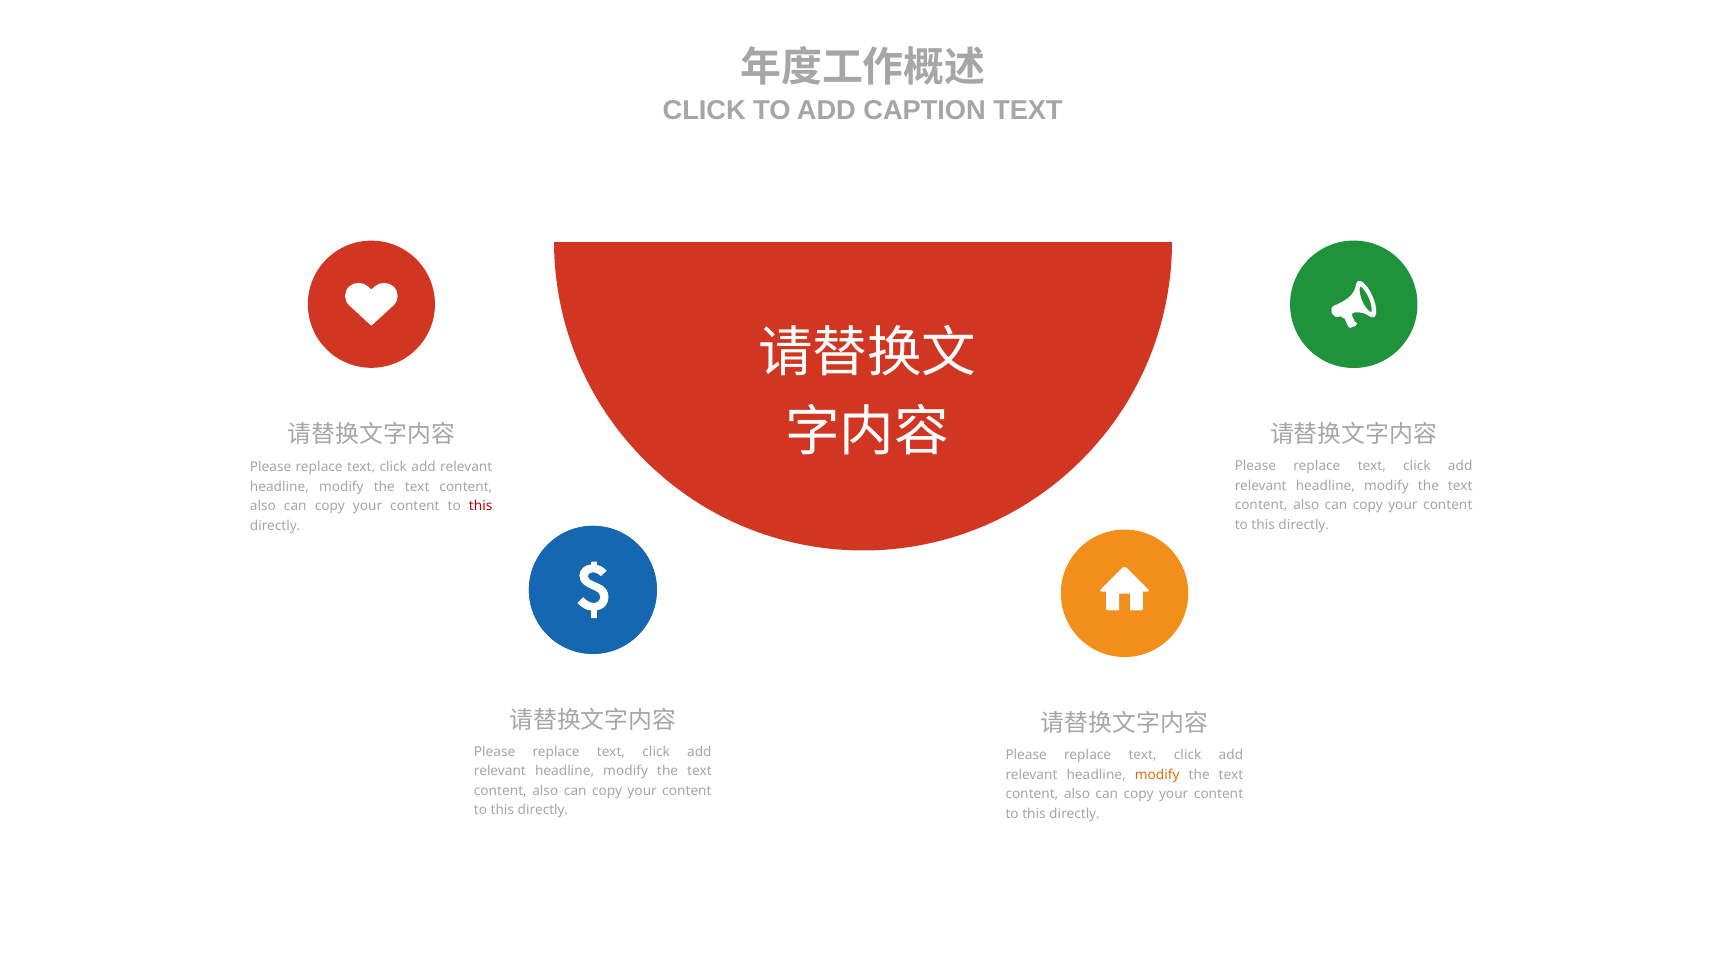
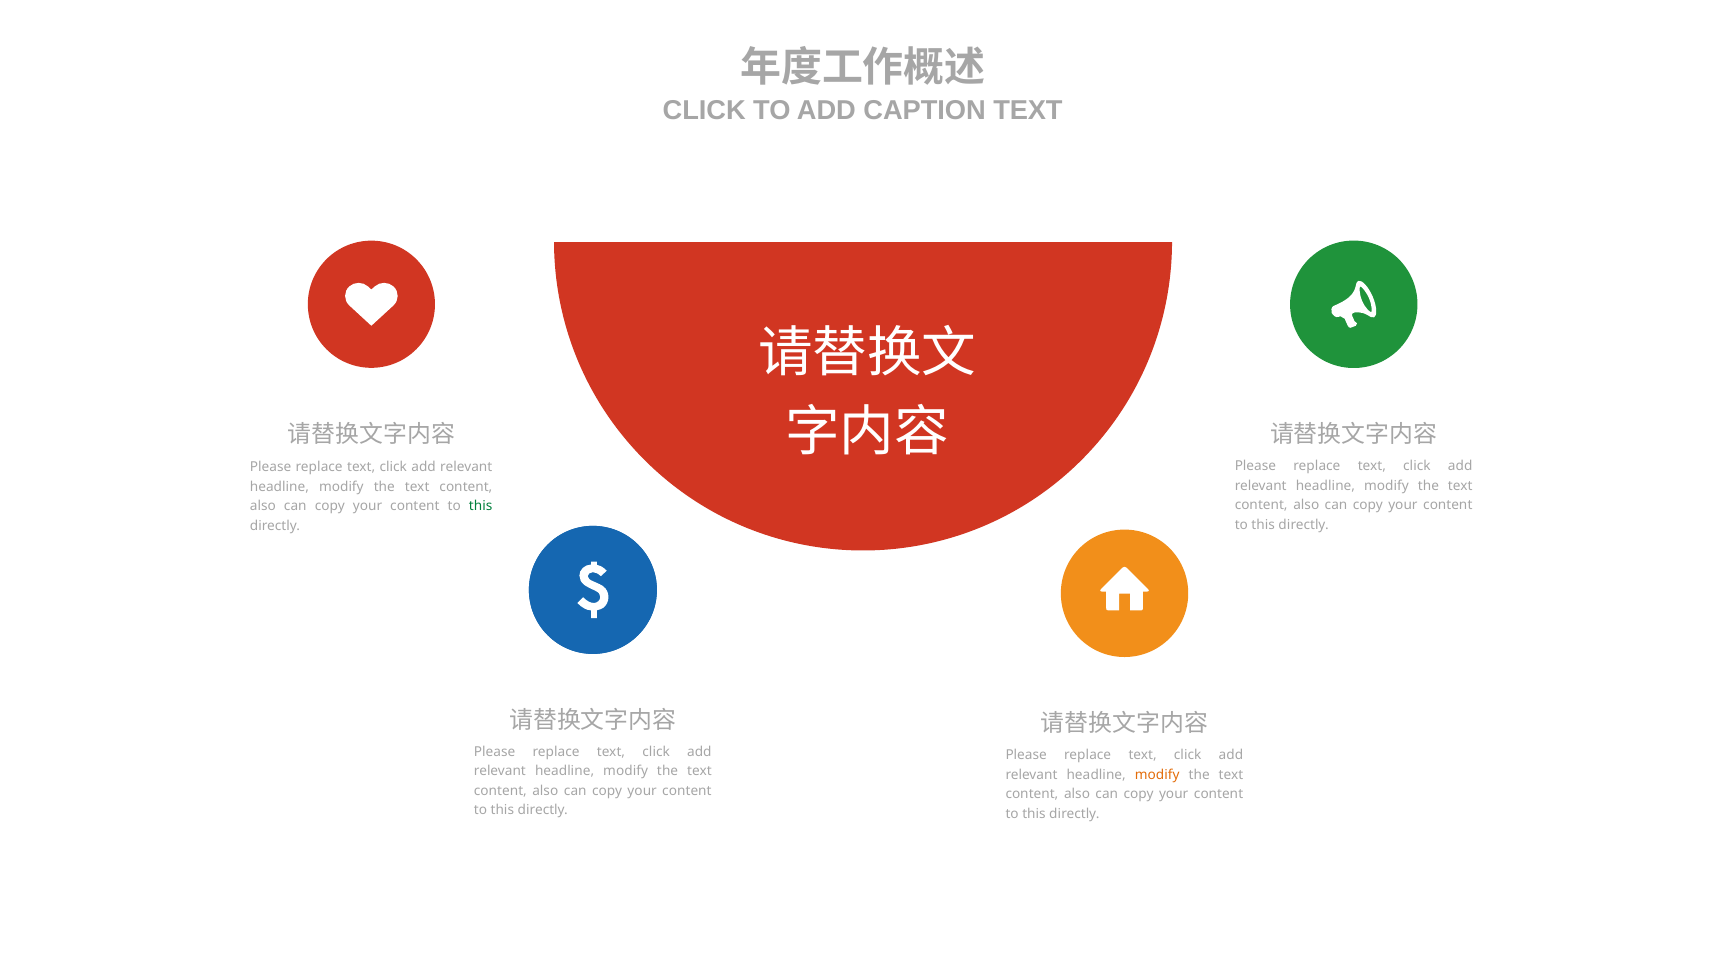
this colour: red -> green (481, 506)
